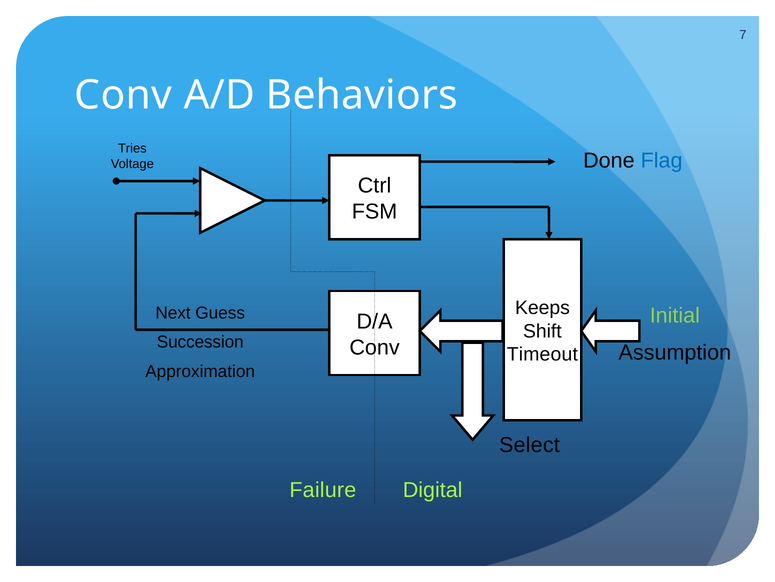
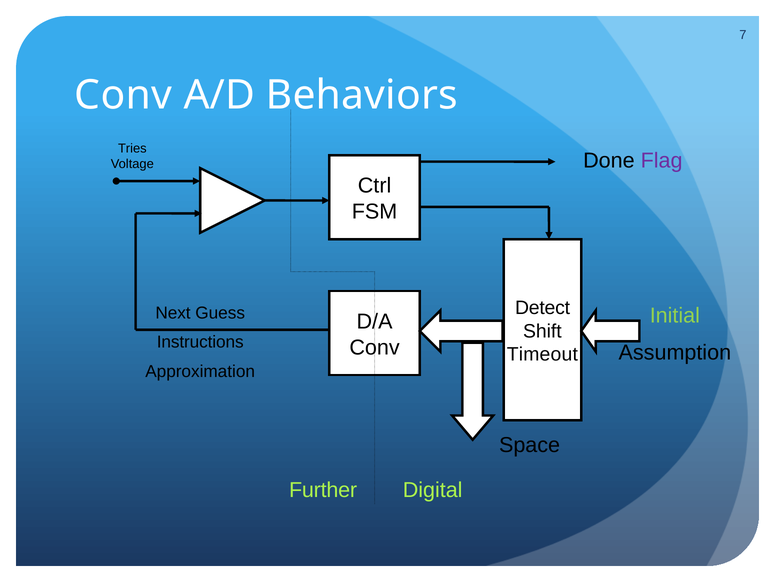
Flag colour: blue -> purple (662, 160)
Keeps: Keeps -> Detect (543, 307)
Succession: Succession -> Instructions (200, 342)
Select: Select -> Space (530, 444)
Failure: Failure -> Further (323, 490)
